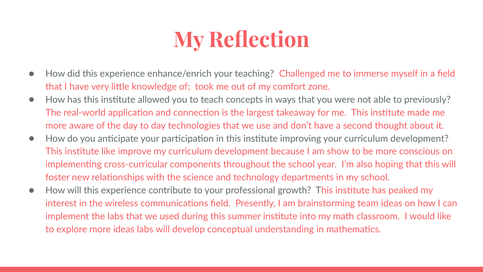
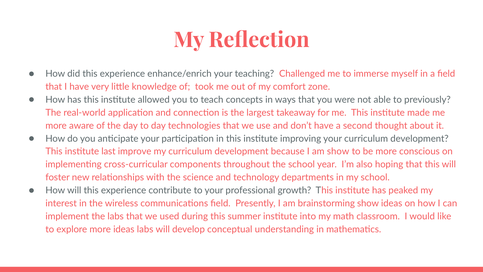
institute like: like -> last (108, 151)
brainstorming team: team -> show (368, 203)
